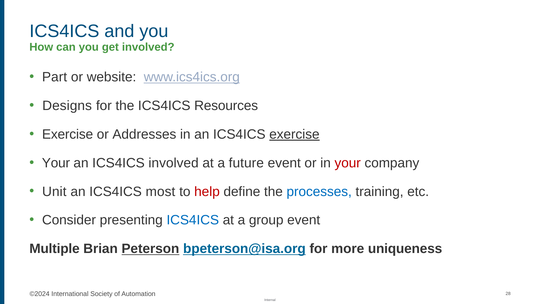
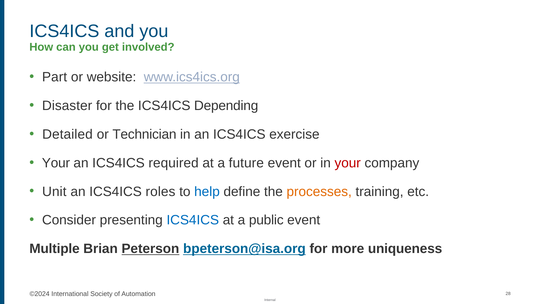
Designs: Designs -> Disaster (67, 106)
Resources: Resources -> Depending (226, 106)
Exercise: Exercise -> Detailed (67, 134)
Addresses: Addresses -> Technician (144, 134)
exercise underline: present -> none (294, 134)
ICS4ICS involved: involved -> required (174, 163)
most: most -> roles (160, 191)
help colour: red -> blue (207, 191)
processes colour: blue -> orange (319, 191)
group: group -> public (266, 220)
